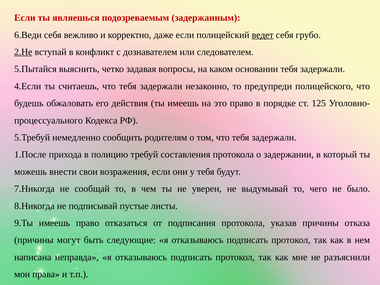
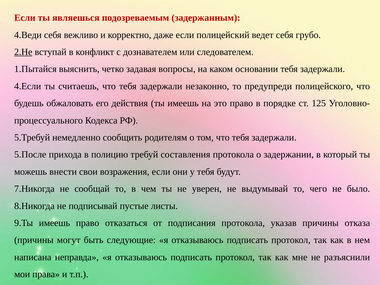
6.Веди: 6.Веди -> 4.Веди (28, 35)
ведет underline: present -> none (263, 35)
5.Пытайся: 5.Пытайся -> 1.Пытайся (35, 69)
1.После: 1.После -> 5.После (30, 155)
